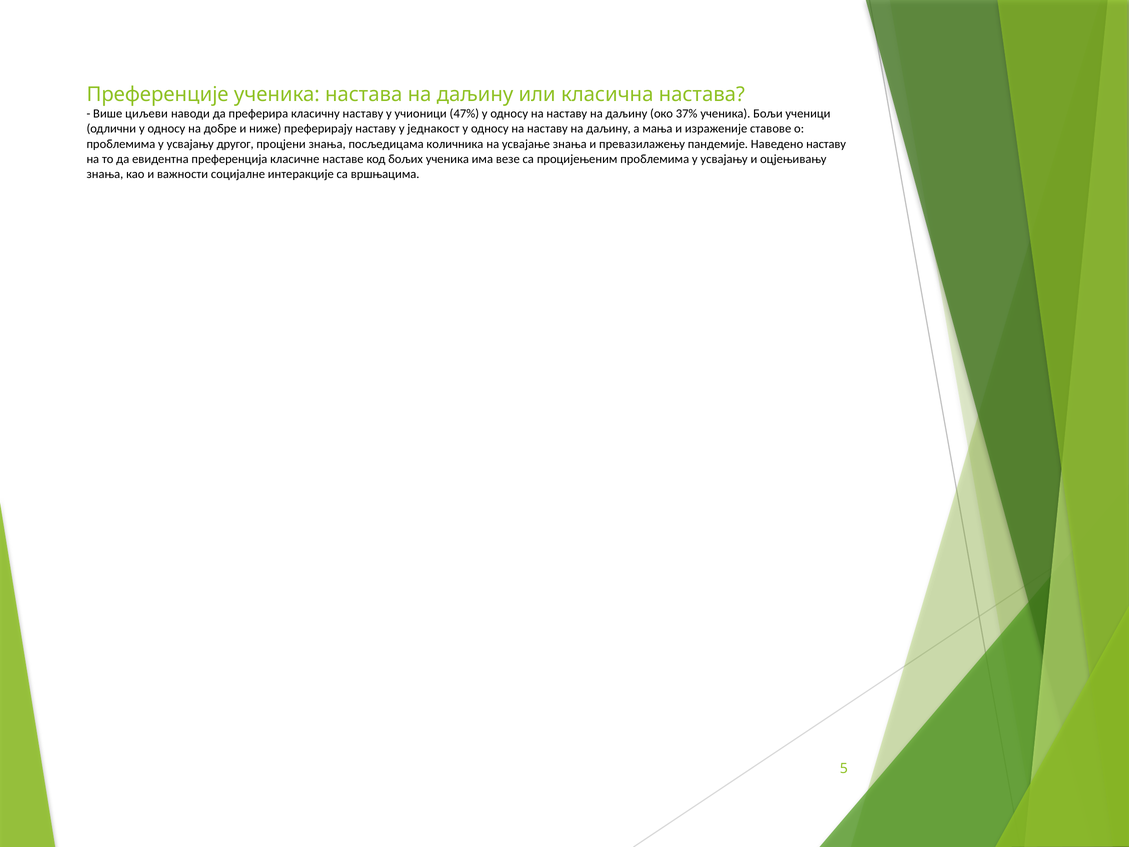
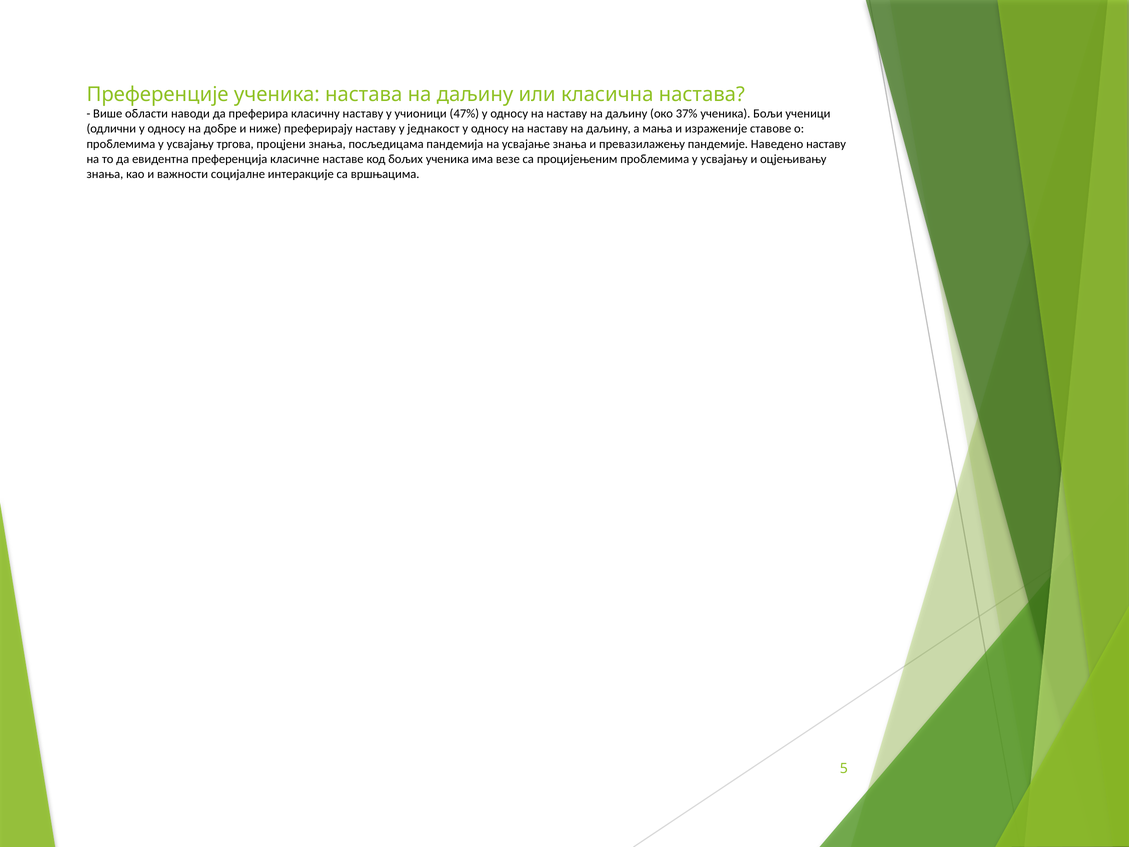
циљеви: циљеви -> области (147, 114)
другог: другог -> тргова (235, 144)
количника: количника -> пандемија (455, 144)
